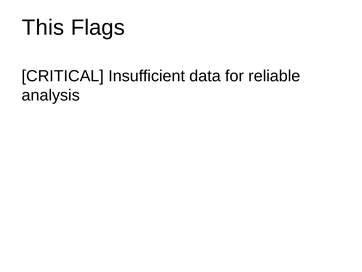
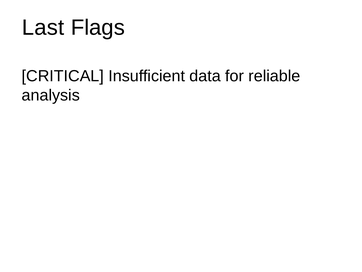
This: This -> Last (43, 27)
